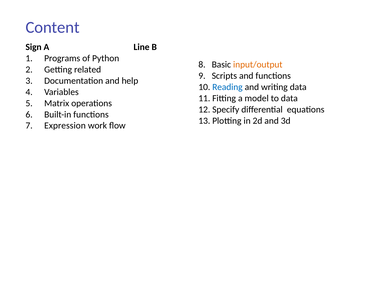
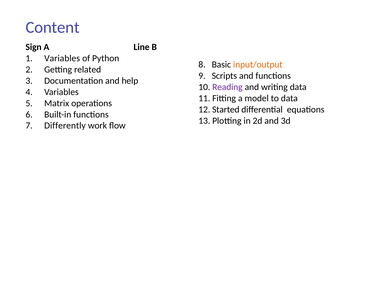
Programs: Programs -> Variables (62, 58)
Reading colour: blue -> purple (227, 87)
Specify: Specify -> Started (226, 109)
Expression: Expression -> Differently (65, 125)
